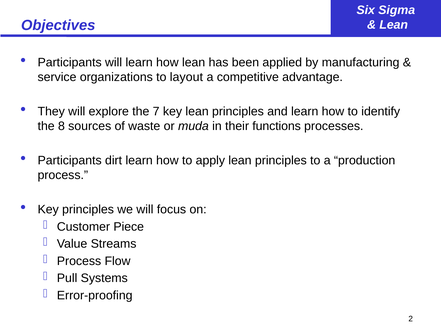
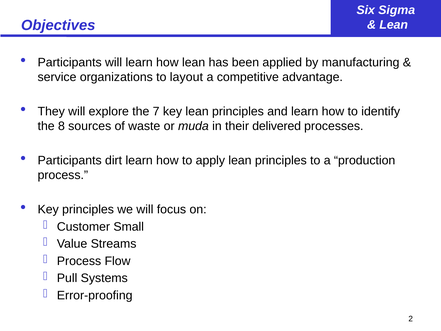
functions: functions -> delivered (277, 126)
Piece: Piece -> Small (129, 227)
